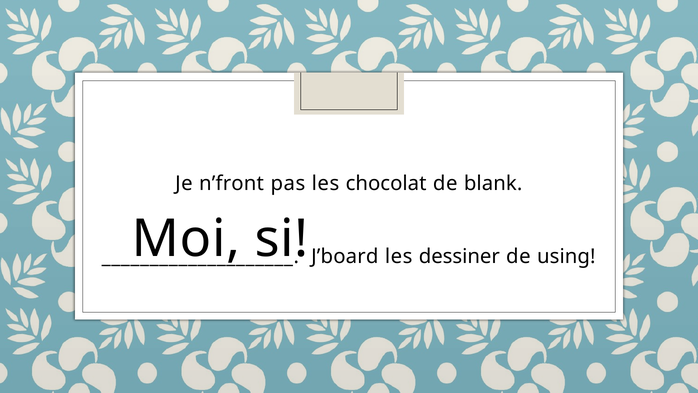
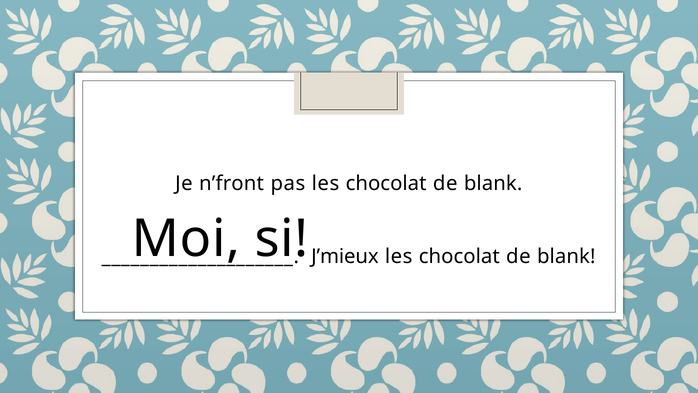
J’board: J’board -> J’mieux (345, 256)
dessiner: dessiner -> chocolat (459, 256)
using: using -> blank (566, 256)
